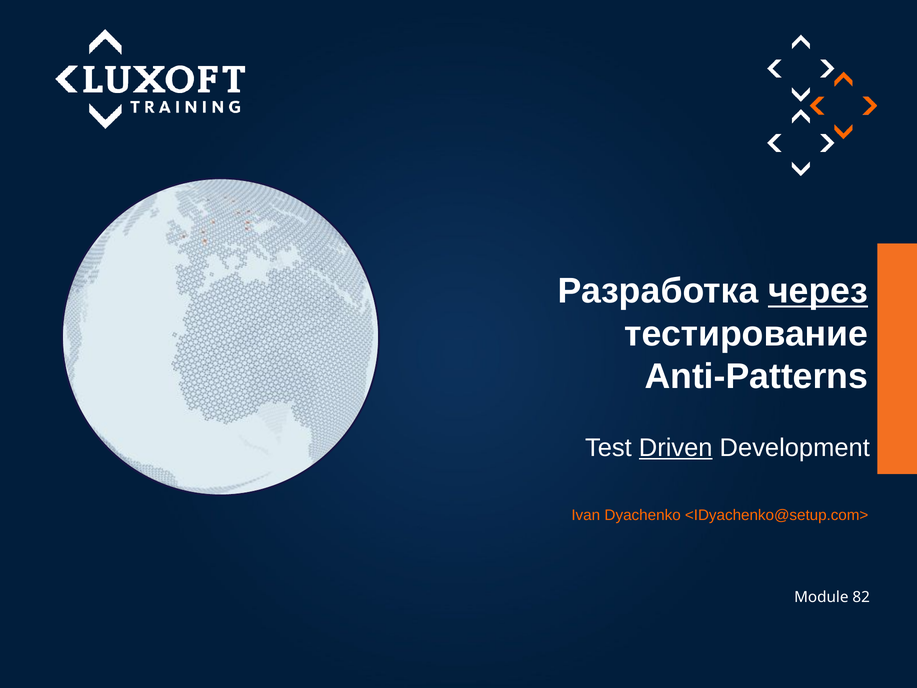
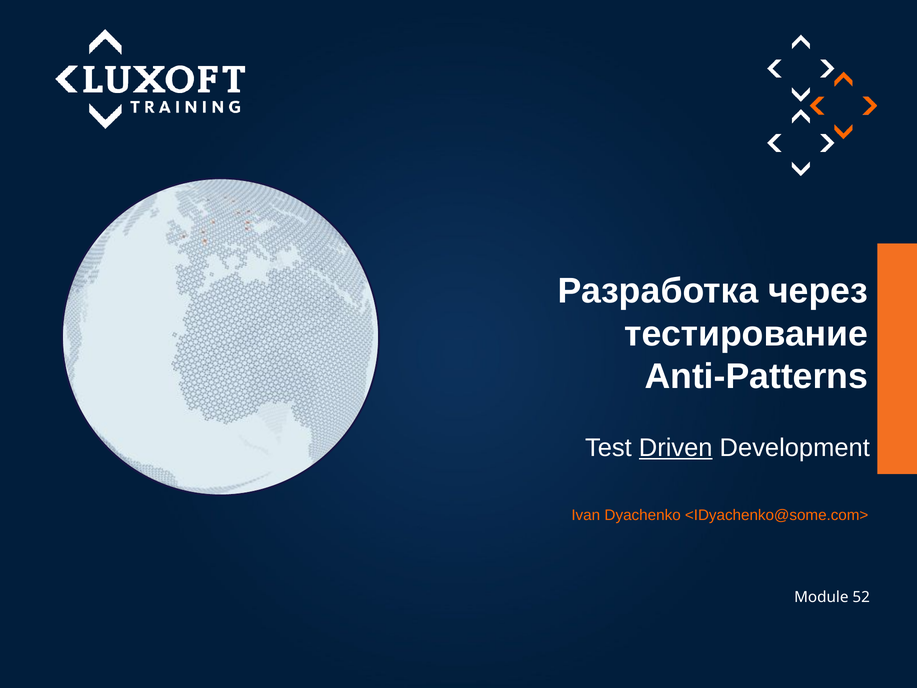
через underline: present -> none (818, 291)
<IDyachenko@setup.com>: <IDyachenko@setup.com> -> <IDyachenko@some.com> (777, 515)
82: 82 -> 52 (861, 597)
